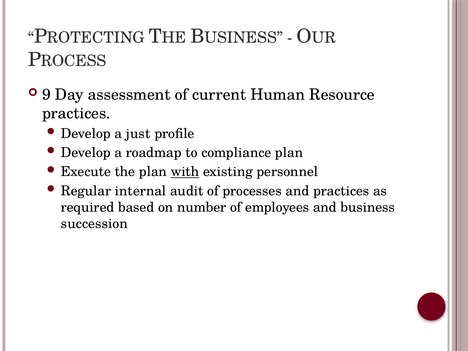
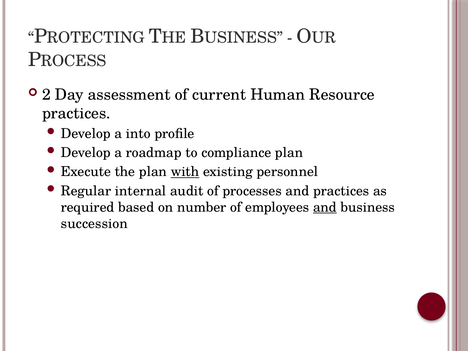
9: 9 -> 2 (46, 95)
just: just -> into (138, 134)
and underline: none -> present (325, 207)
